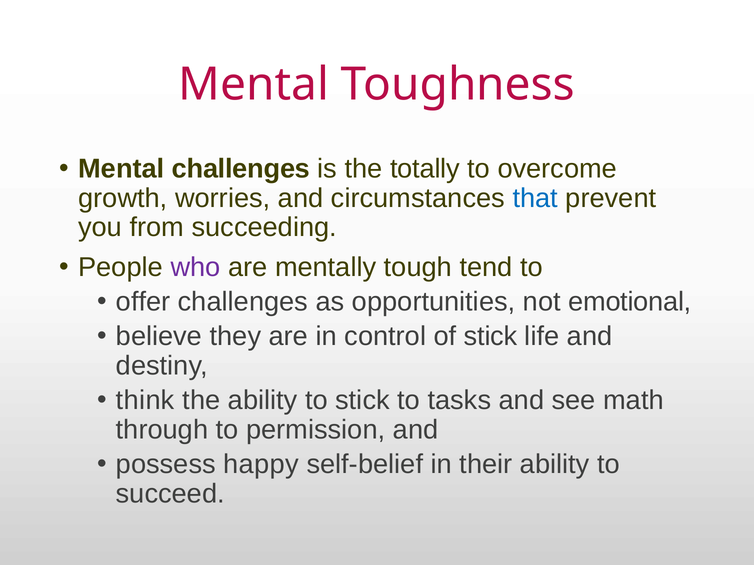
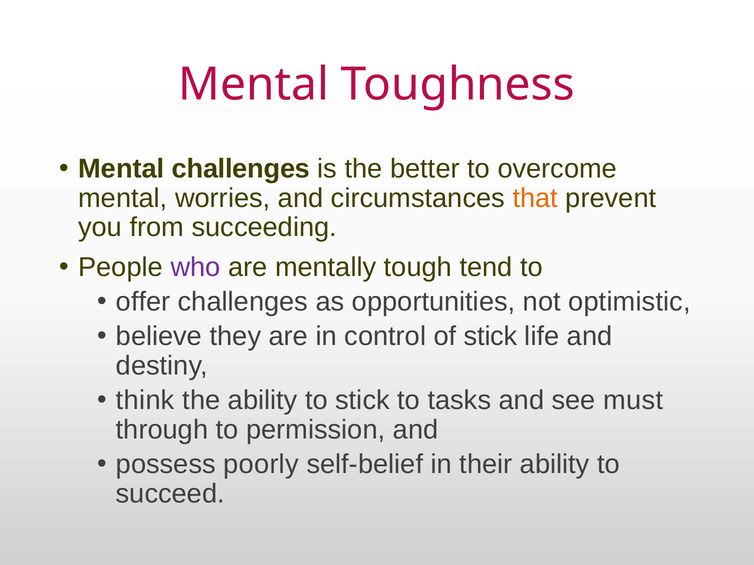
totally: totally -> better (425, 169)
growth: growth -> mental (123, 198)
that colour: blue -> orange (535, 198)
emotional: emotional -> optimistic (630, 302)
math: math -> must (633, 401)
happy: happy -> poorly (261, 465)
